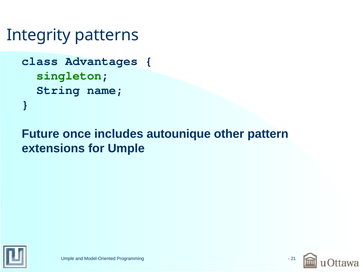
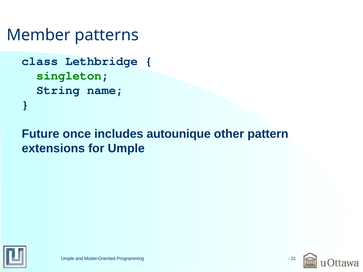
Integrity: Integrity -> Member (39, 35)
Advantages: Advantages -> Lethbridge (102, 61)
